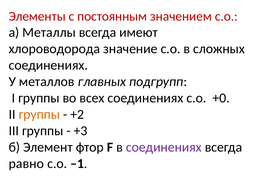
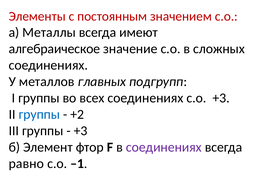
хлороводорода: хлороводорода -> алгебраическое (54, 49)
с.о +0: +0 -> +3 (221, 98)
группы colour: orange -> blue (39, 115)
